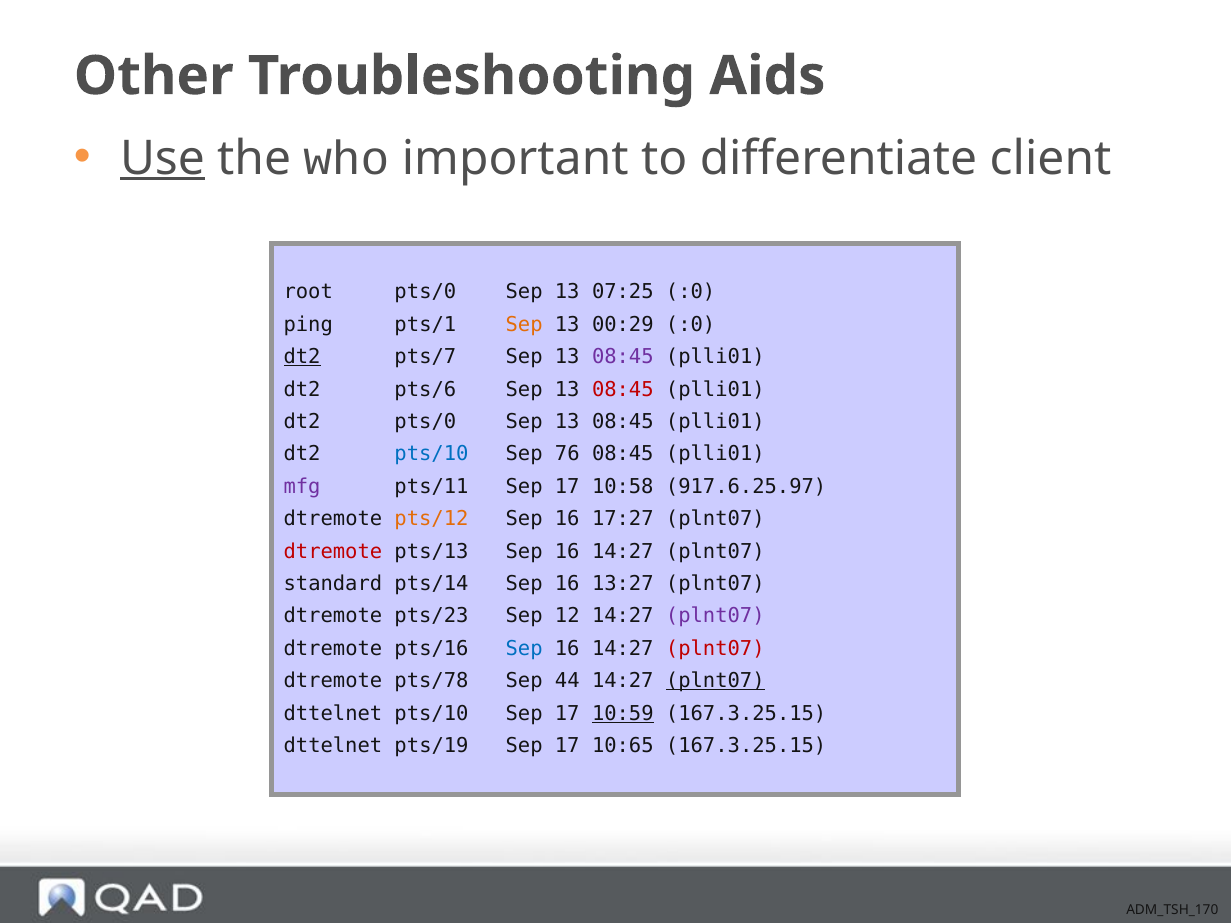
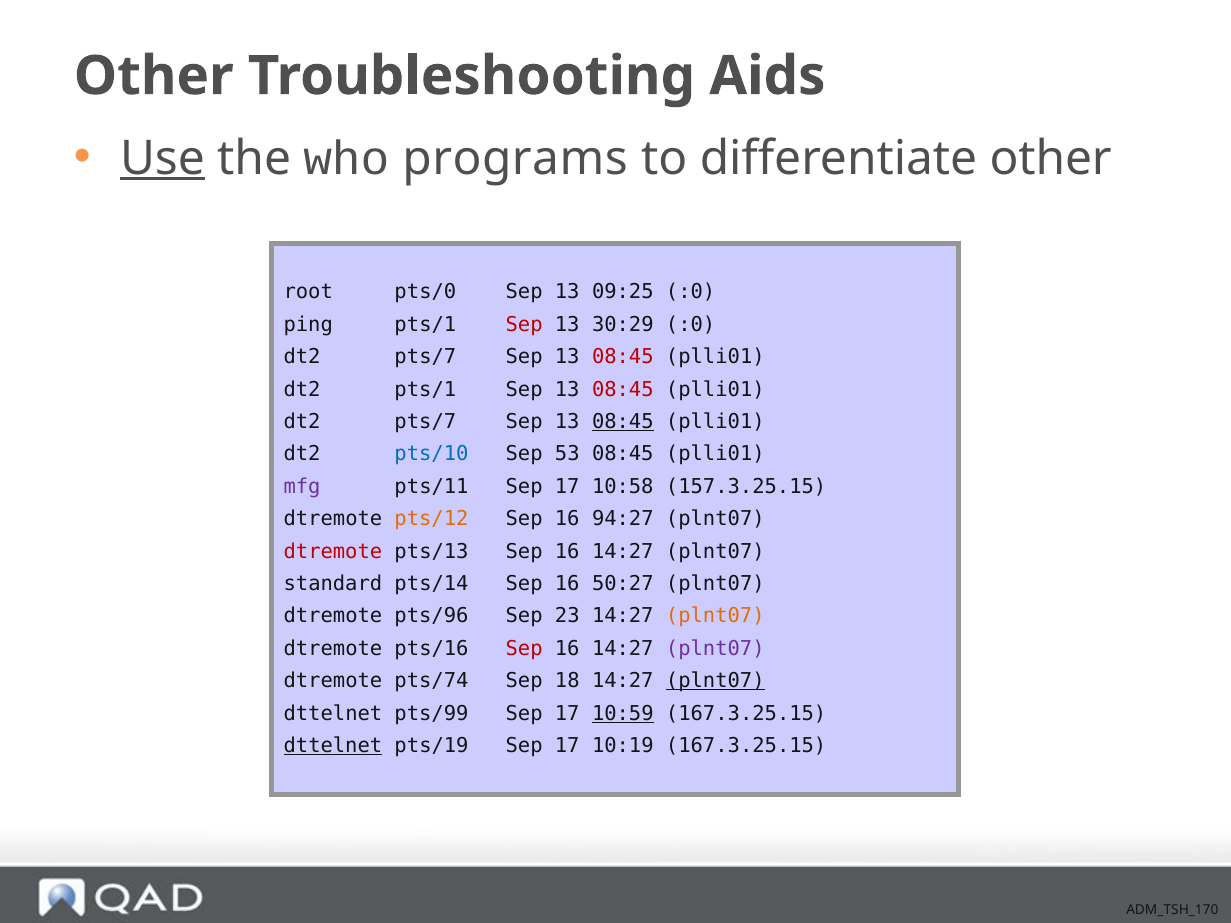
important: important -> programs (515, 158)
differentiate client: client -> other (1051, 158)
07:25: 07:25 -> 09:25 (623, 292)
Sep colour: orange -> red (524, 325)
00:29: 00:29 -> 30:29 (623, 325)
dt2 underline: present -> none (302, 357)
08:45 colour: purple -> red (623, 357)
dt2 pts/6: pts/6 -> pts/1 (425, 389)
pts/0: pts/0 -> pts/7 (425, 422)
08:45 underline: none -> present (623, 422)
76: 76 -> 53 (567, 454)
917.6.25.97: 917.6.25.97 -> 157.3.25.15 (746, 487)
17:27: 17:27 -> 94:27 (623, 519)
13:27: 13:27 -> 50:27 (623, 584)
pts/23: pts/23 -> pts/96 (431, 616)
12: 12 -> 23 (567, 616)
plnt07 colour: purple -> orange (715, 616)
Sep colour: blue -> red (524, 649)
plnt07 colour: red -> purple (715, 649)
pts/78: pts/78 -> pts/74 (431, 681)
44: 44 -> 18 (567, 681)
dttelnet pts/10: pts/10 -> pts/99 (431, 714)
dttelnet underline: none -> present (333, 746)
10:65: 10:65 -> 10:19 (623, 746)
